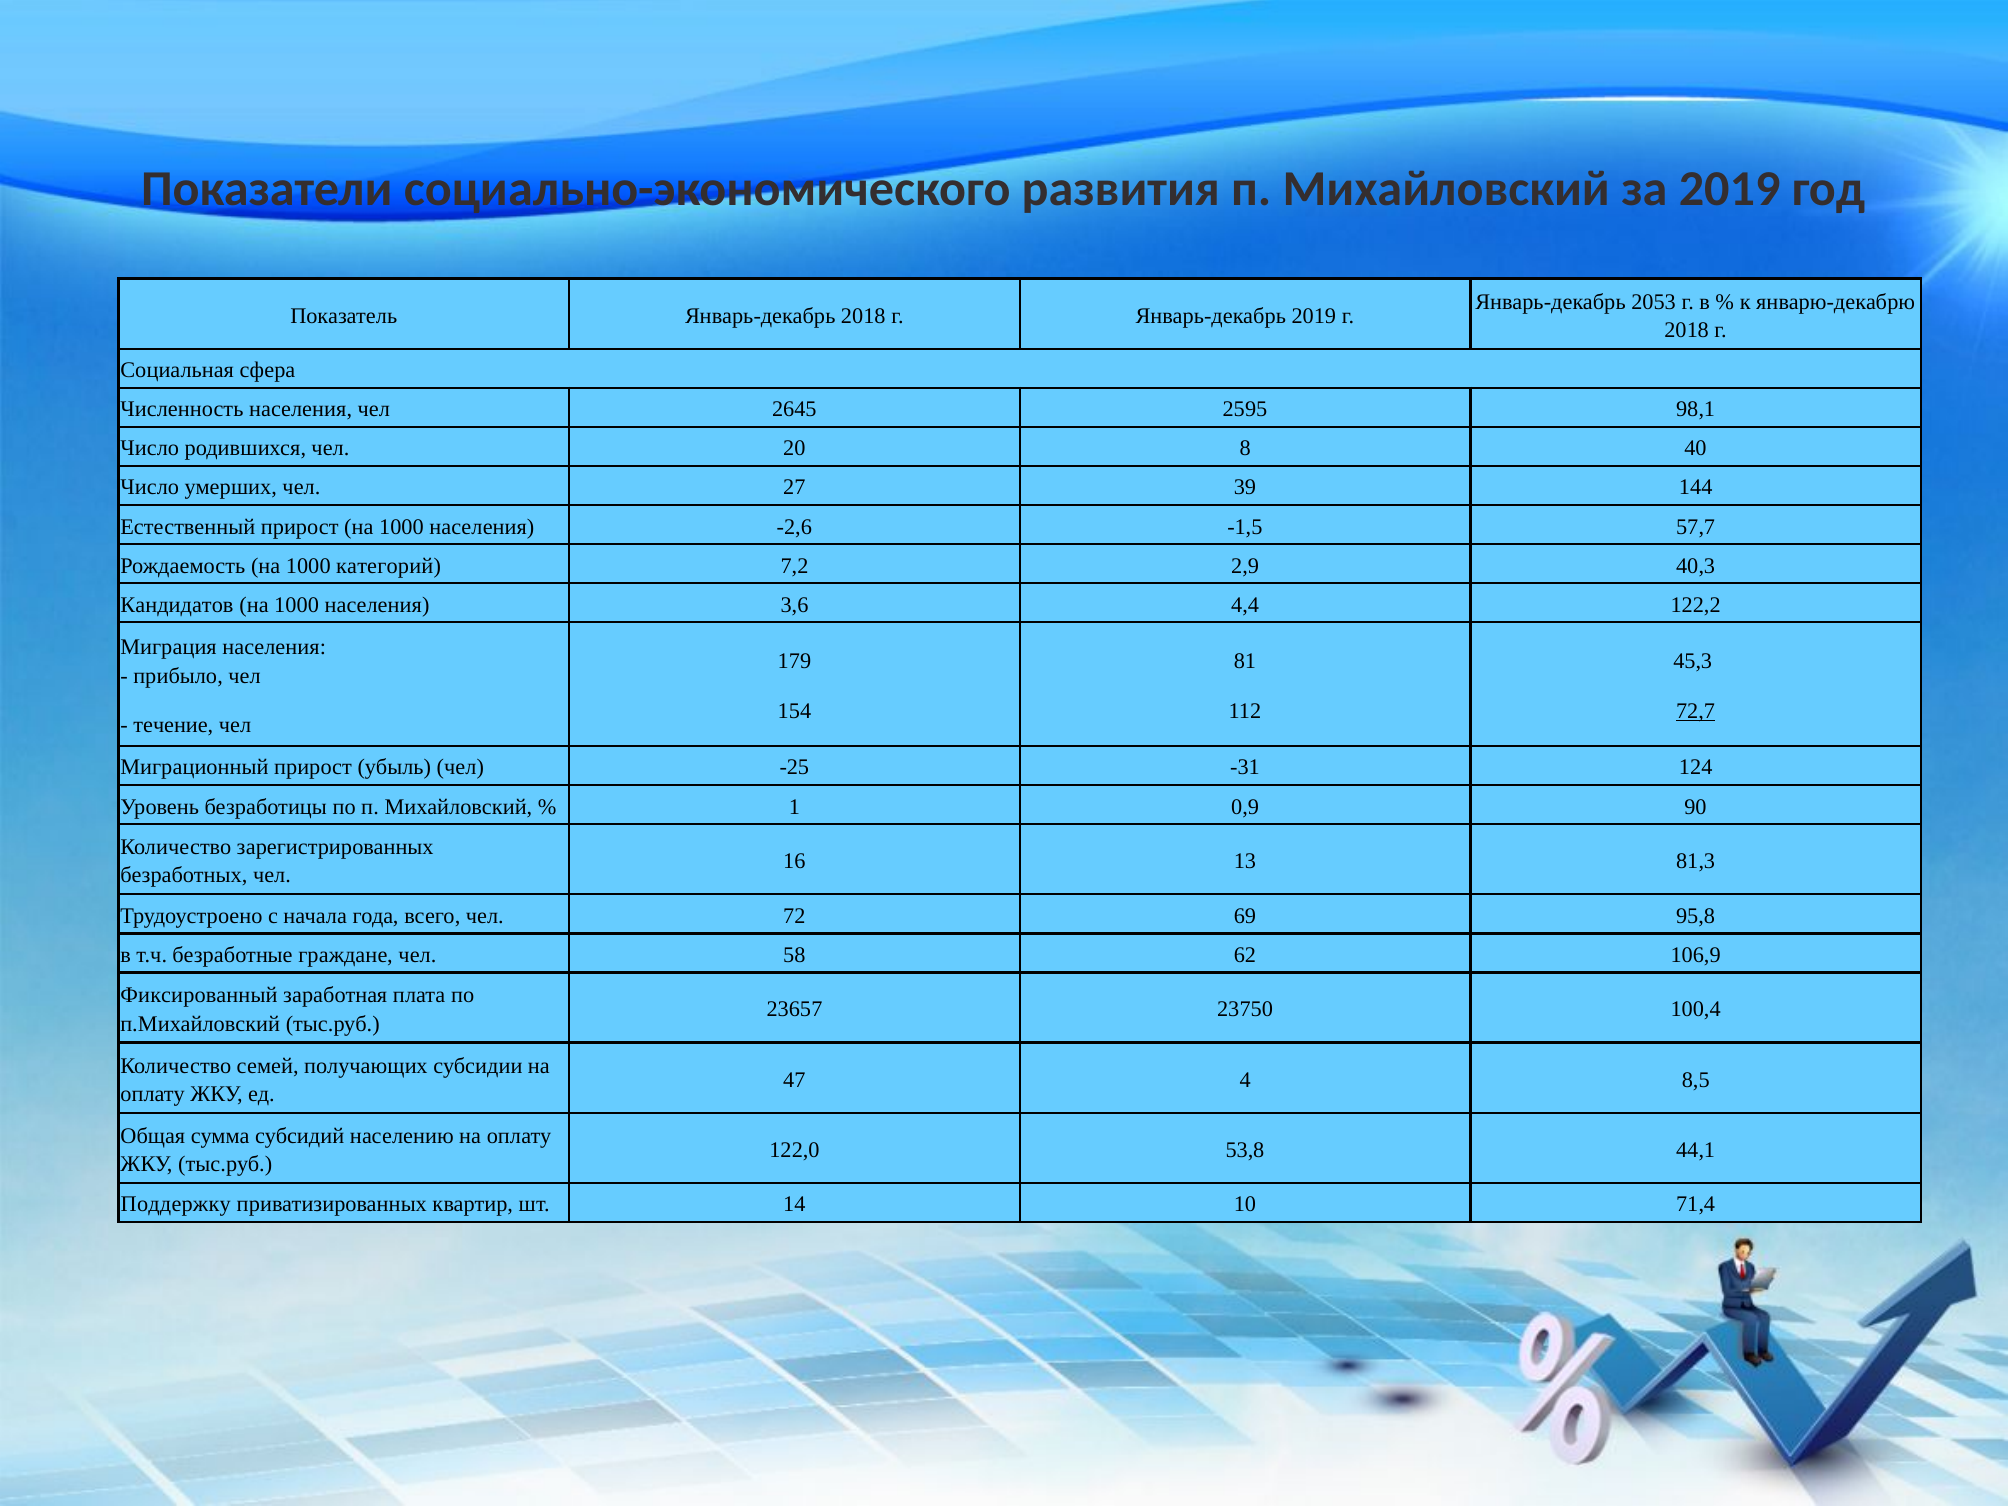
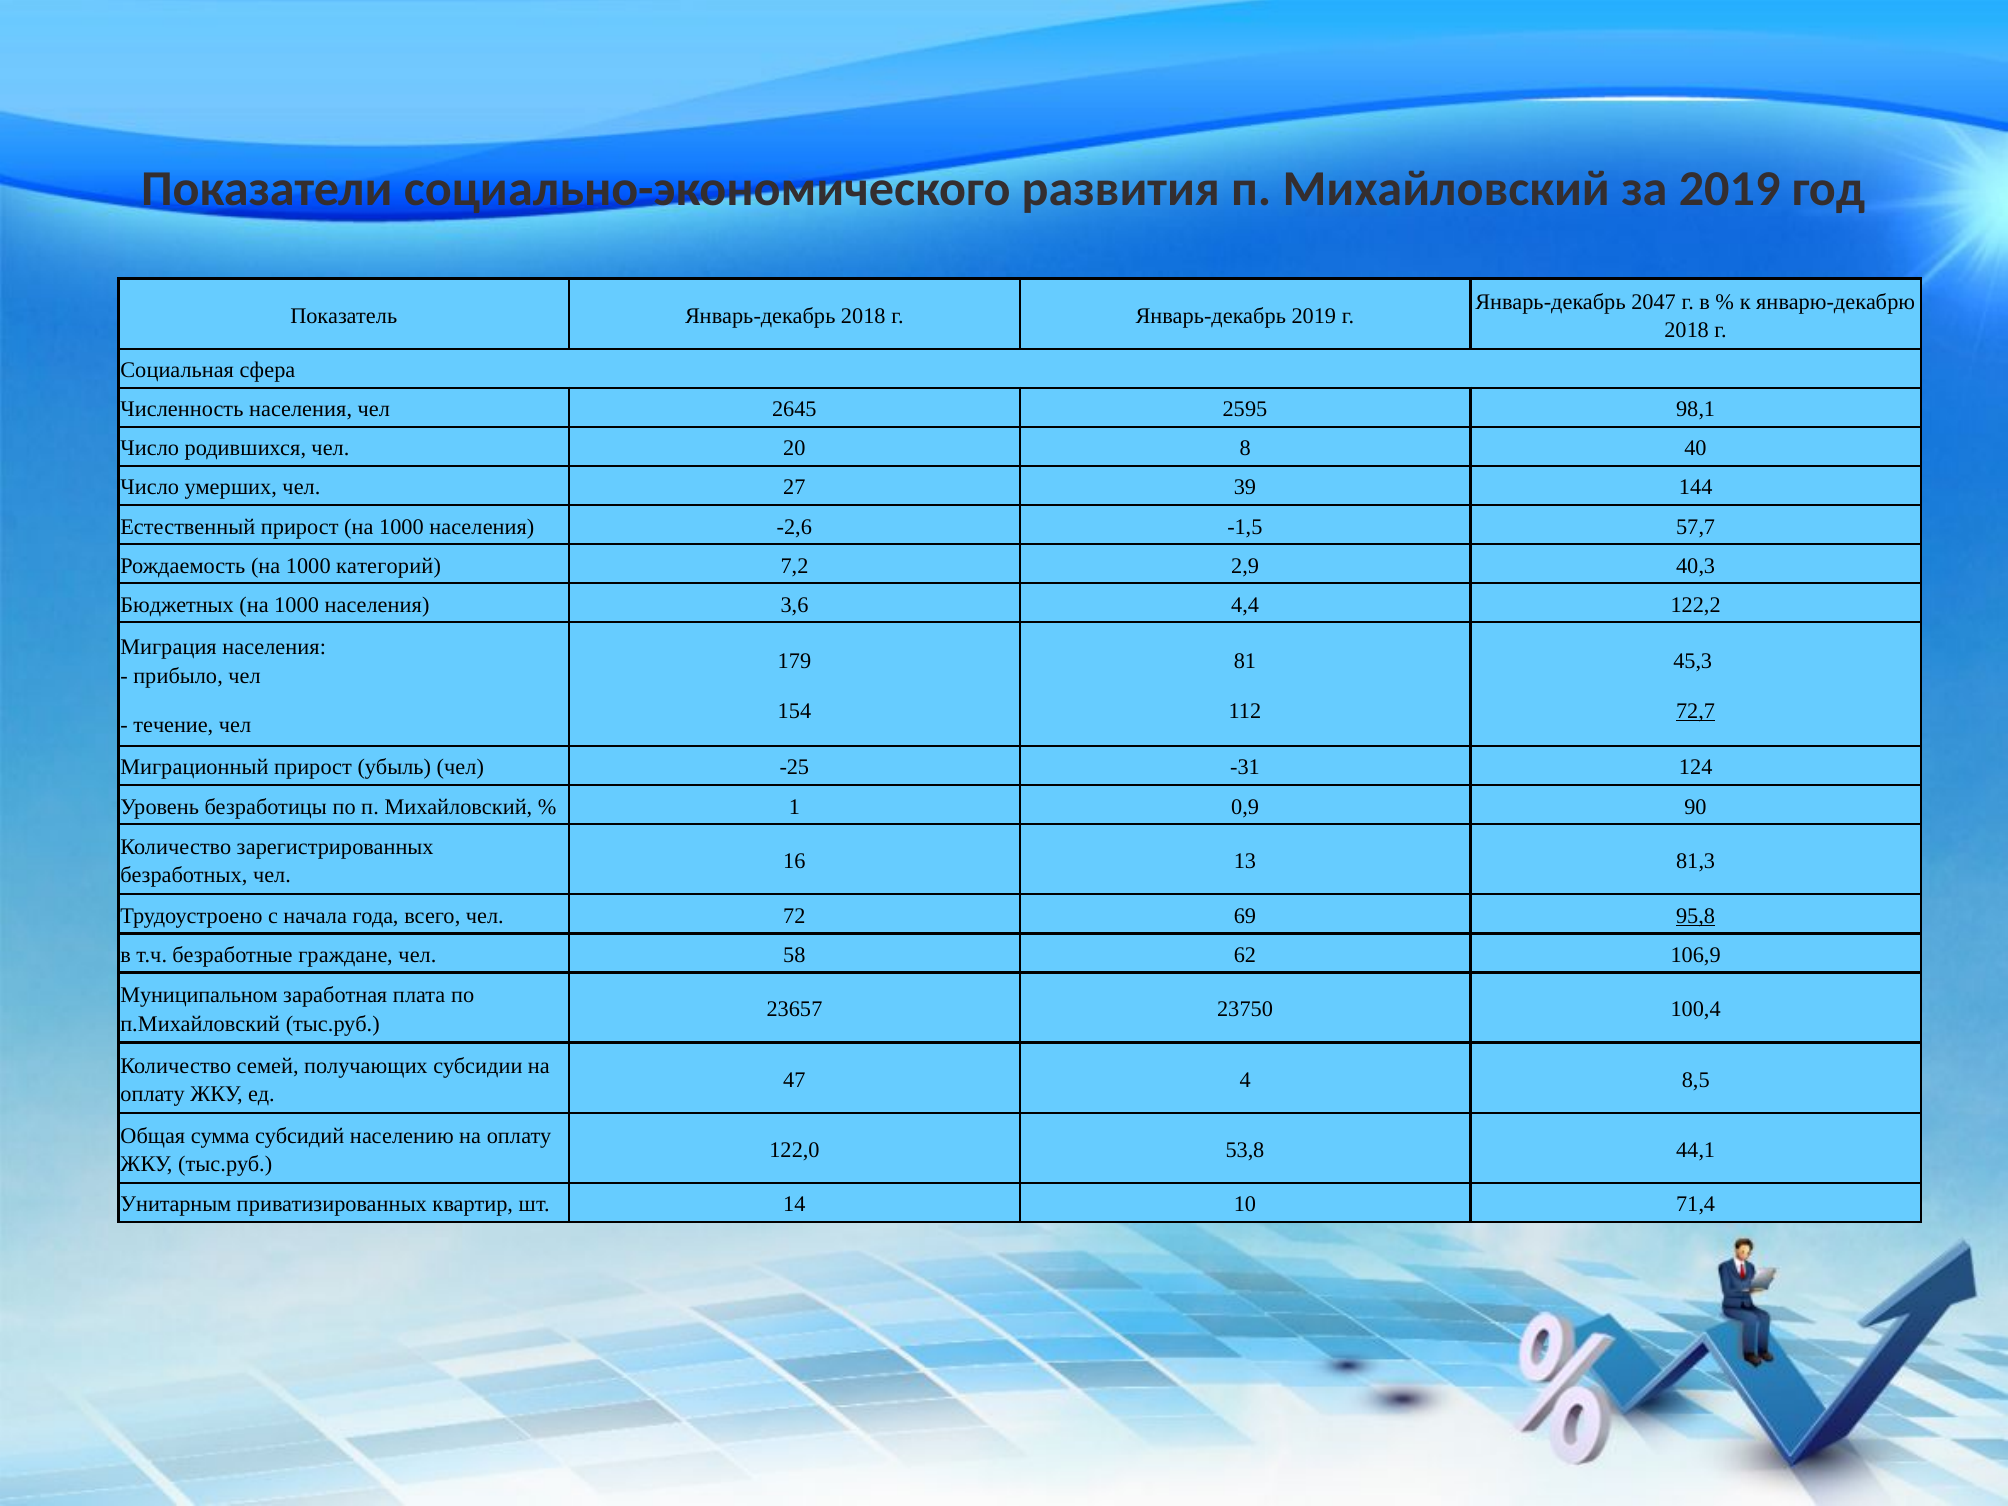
2053: 2053 -> 2047 (1654, 302)
Кандидатов: Кандидатов -> Бюджетных (177, 605)
95,8 underline: none -> present (1696, 916)
Фиксированный: Фиксированный -> Муниципальном (199, 995)
Поддержку: Поддержку -> Унитарным (176, 1205)
